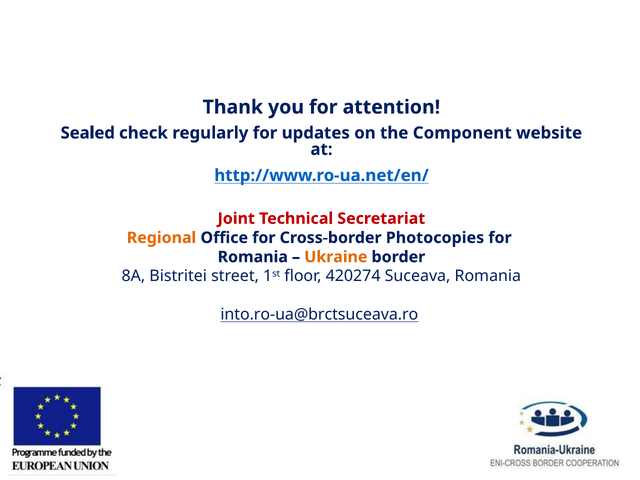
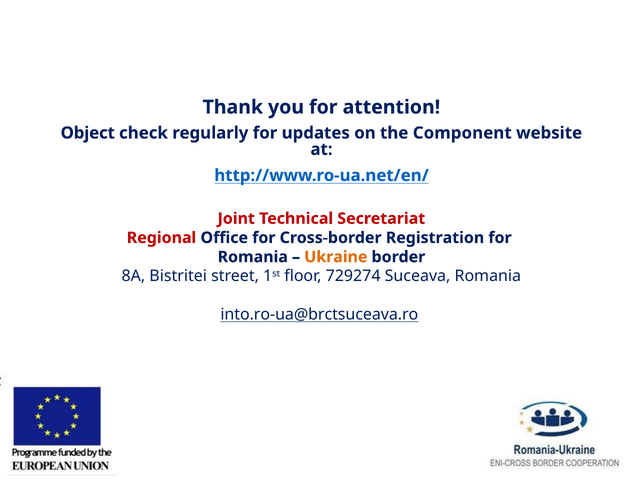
Sealed: Sealed -> Object (88, 133)
Regional colour: orange -> red (162, 238)
Photocopies: Photocopies -> Registration (435, 238)
420274: 420274 -> 729274 (353, 276)
